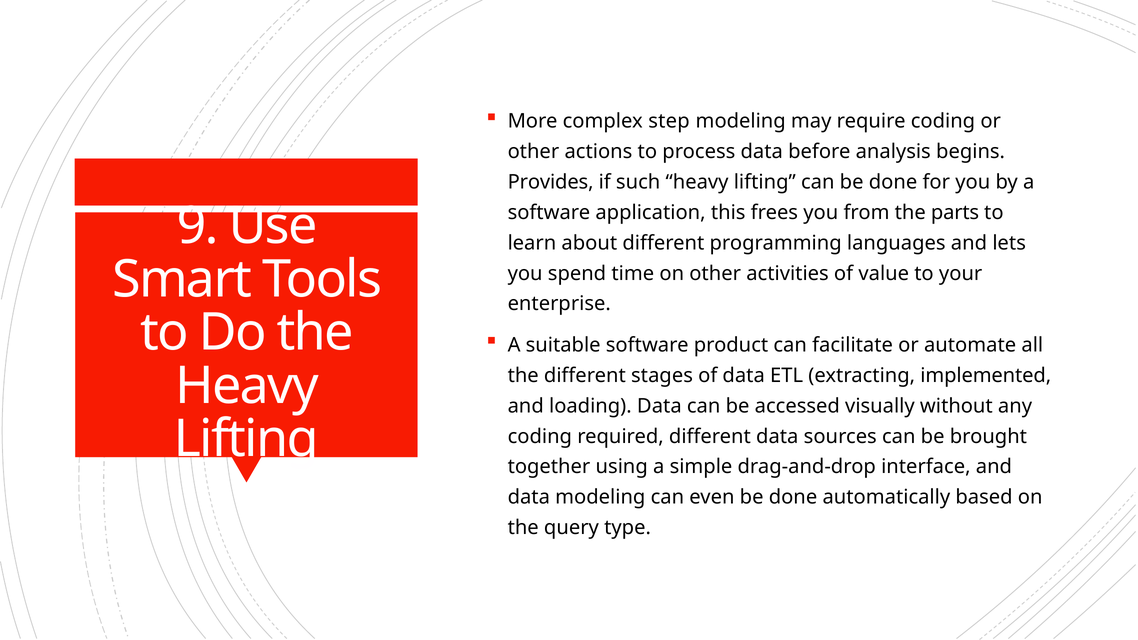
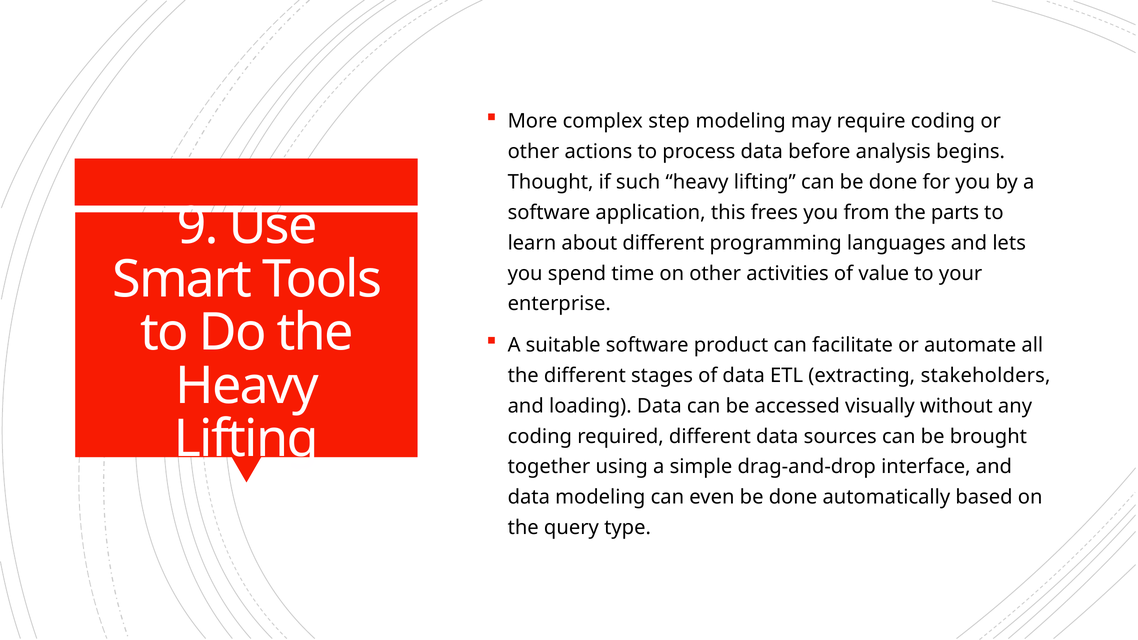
Provides: Provides -> Thought (551, 182)
implemented: implemented -> stakeholders (986, 376)
